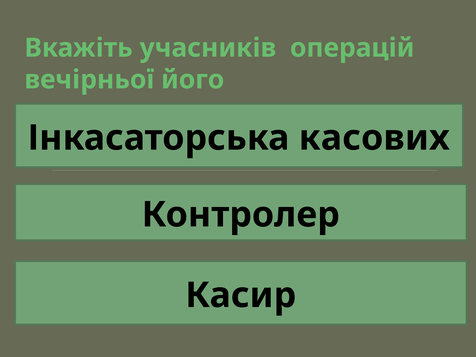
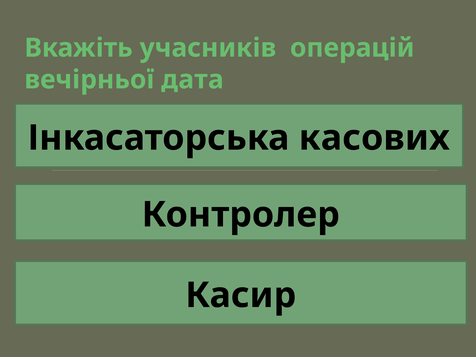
його: його -> дата (192, 80)
